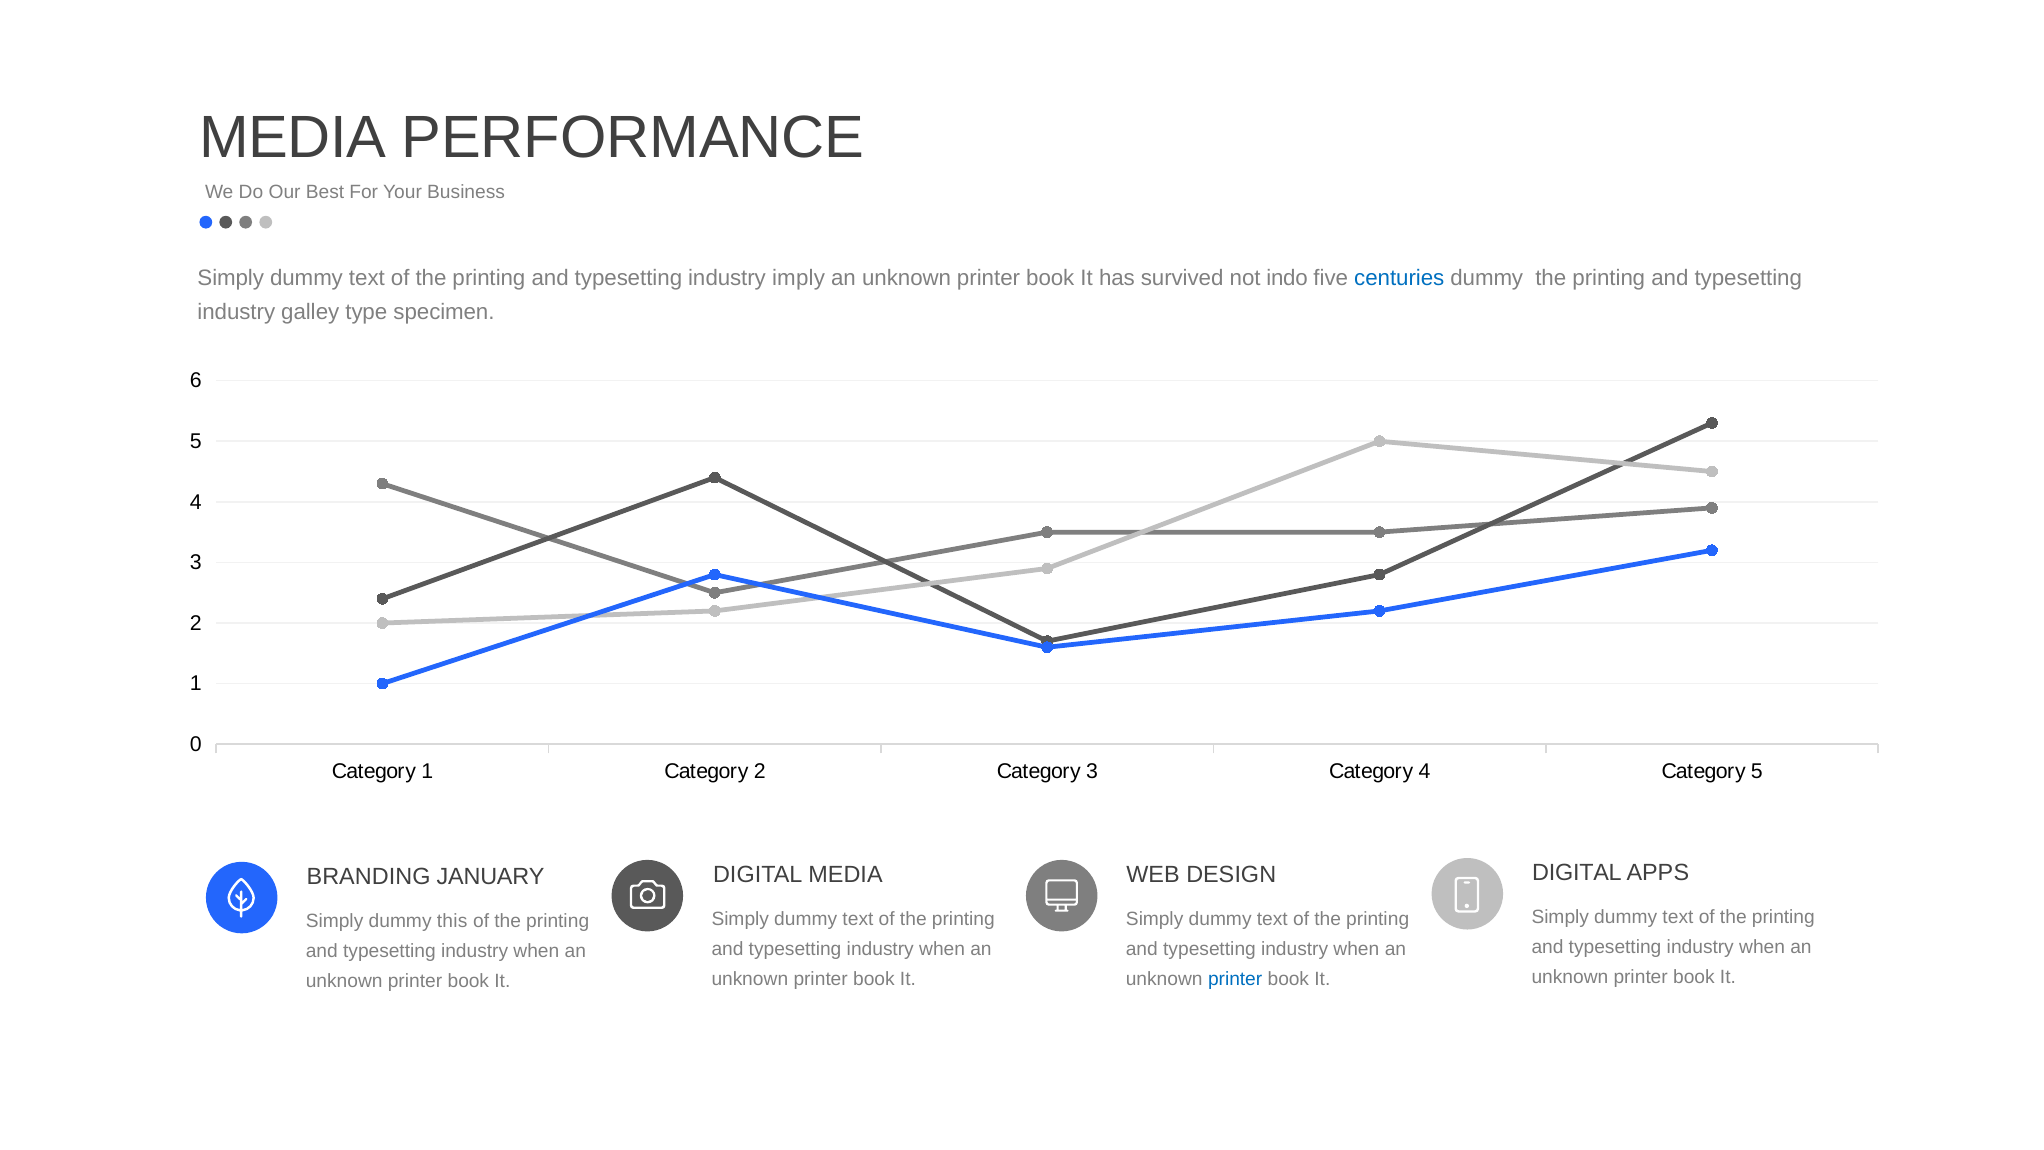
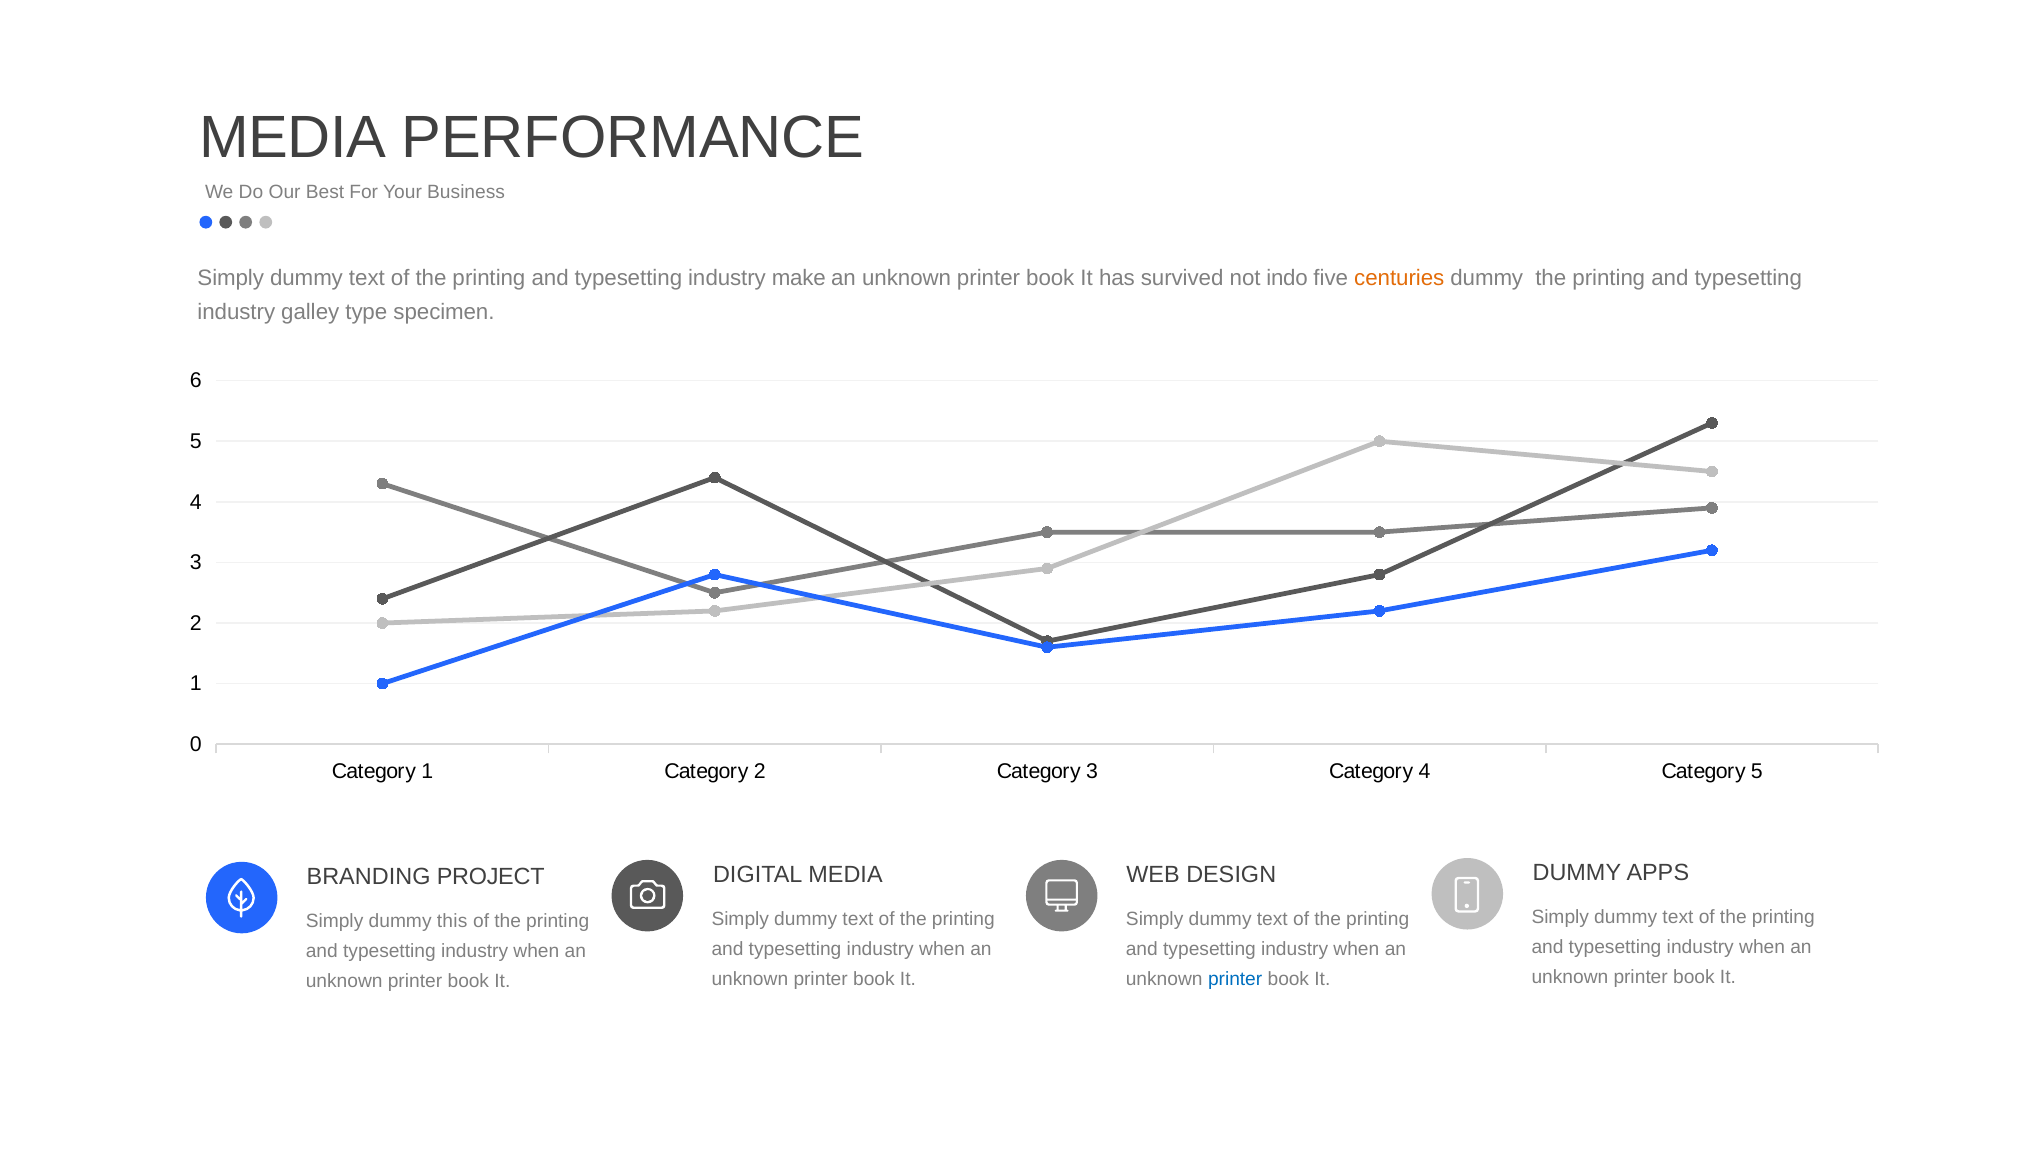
imply: imply -> make (799, 278)
centuries colour: blue -> orange (1399, 278)
DIGITAL: DIGITAL -> DUMMY (1577, 873)
JANUARY: JANUARY -> PROJECT (491, 877)
